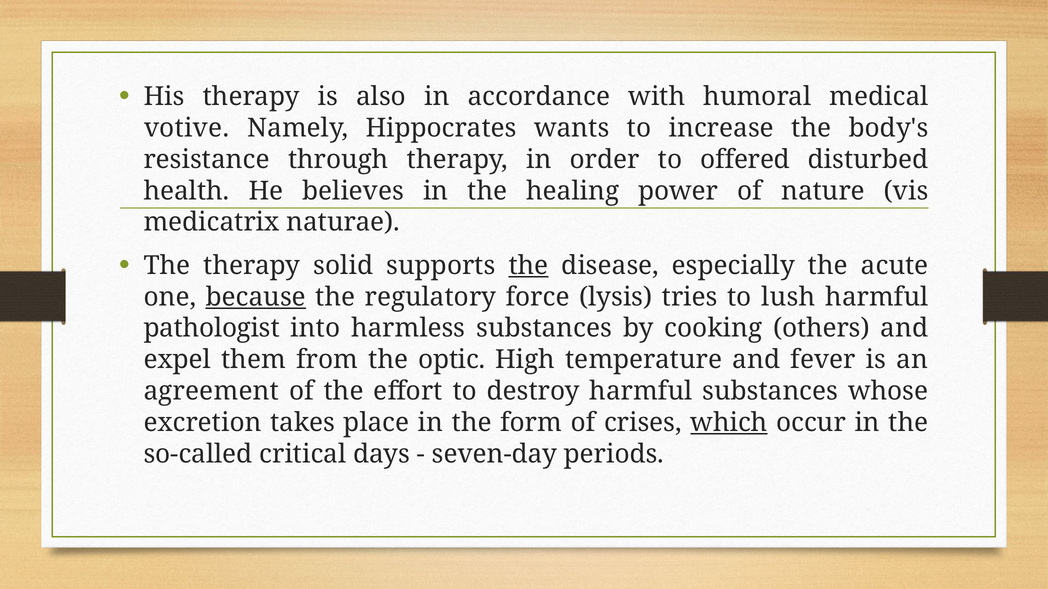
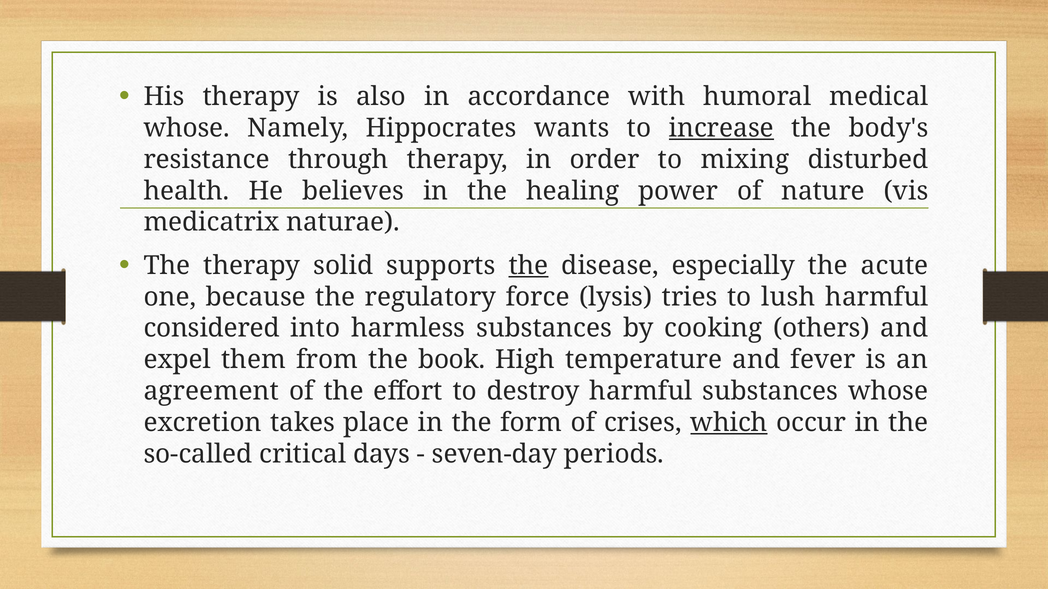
votive: votive -> whose (187, 128)
increase underline: none -> present (721, 128)
offered: offered -> mixing (745, 160)
because underline: present -> none (256, 297)
pathologist: pathologist -> considered (212, 329)
optic: optic -> book (452, 360)
